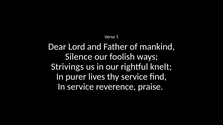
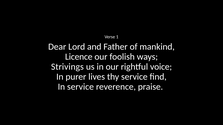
Silence: Silence -> Licence (79, 57)
knelt: knelt -> voice (161, 67)
